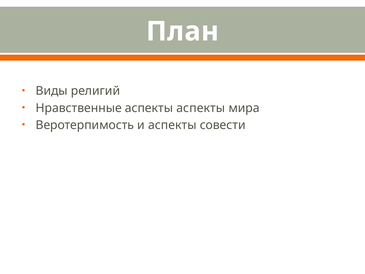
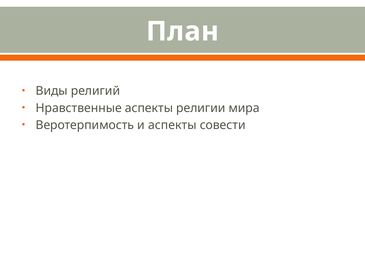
аспекты аспекты: аспекты -> религии (201, 108)
